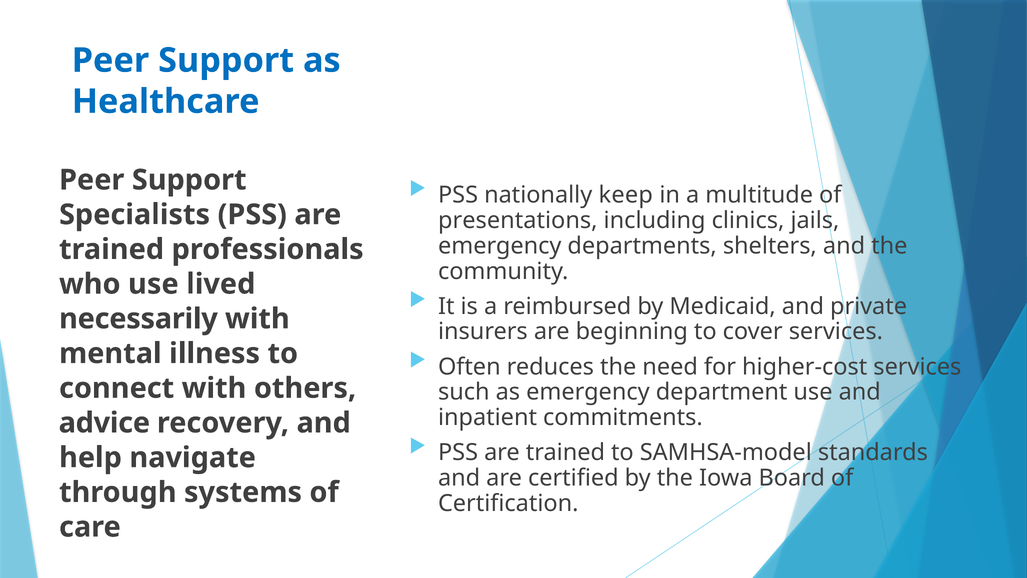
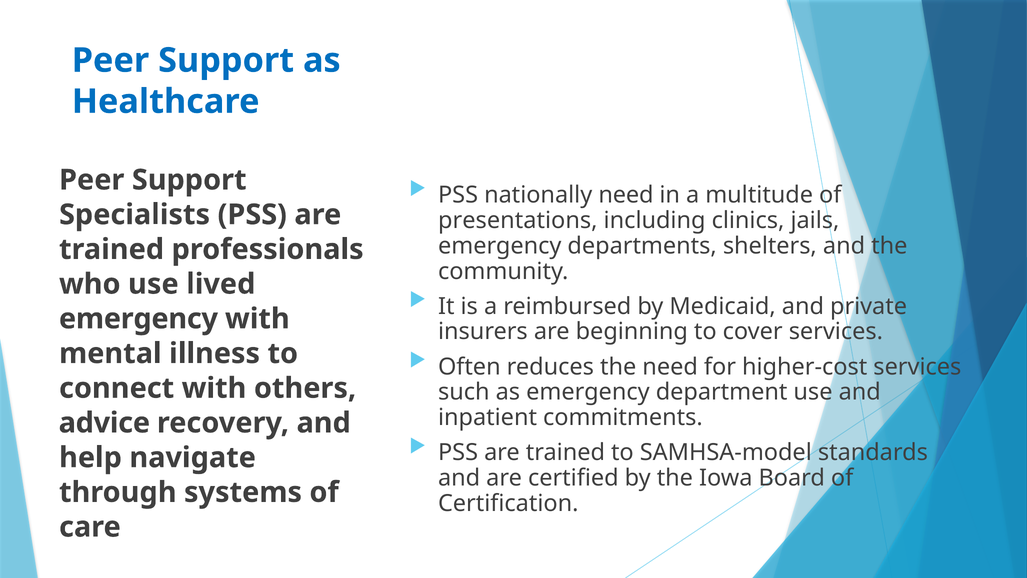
nationally keep: keep -> need (626, 195)
necessarily: necessarily -> emergency (138, 319)
